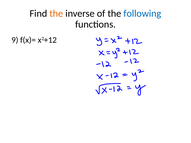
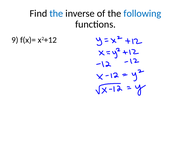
the colour: orange -> blue (56, 14)
